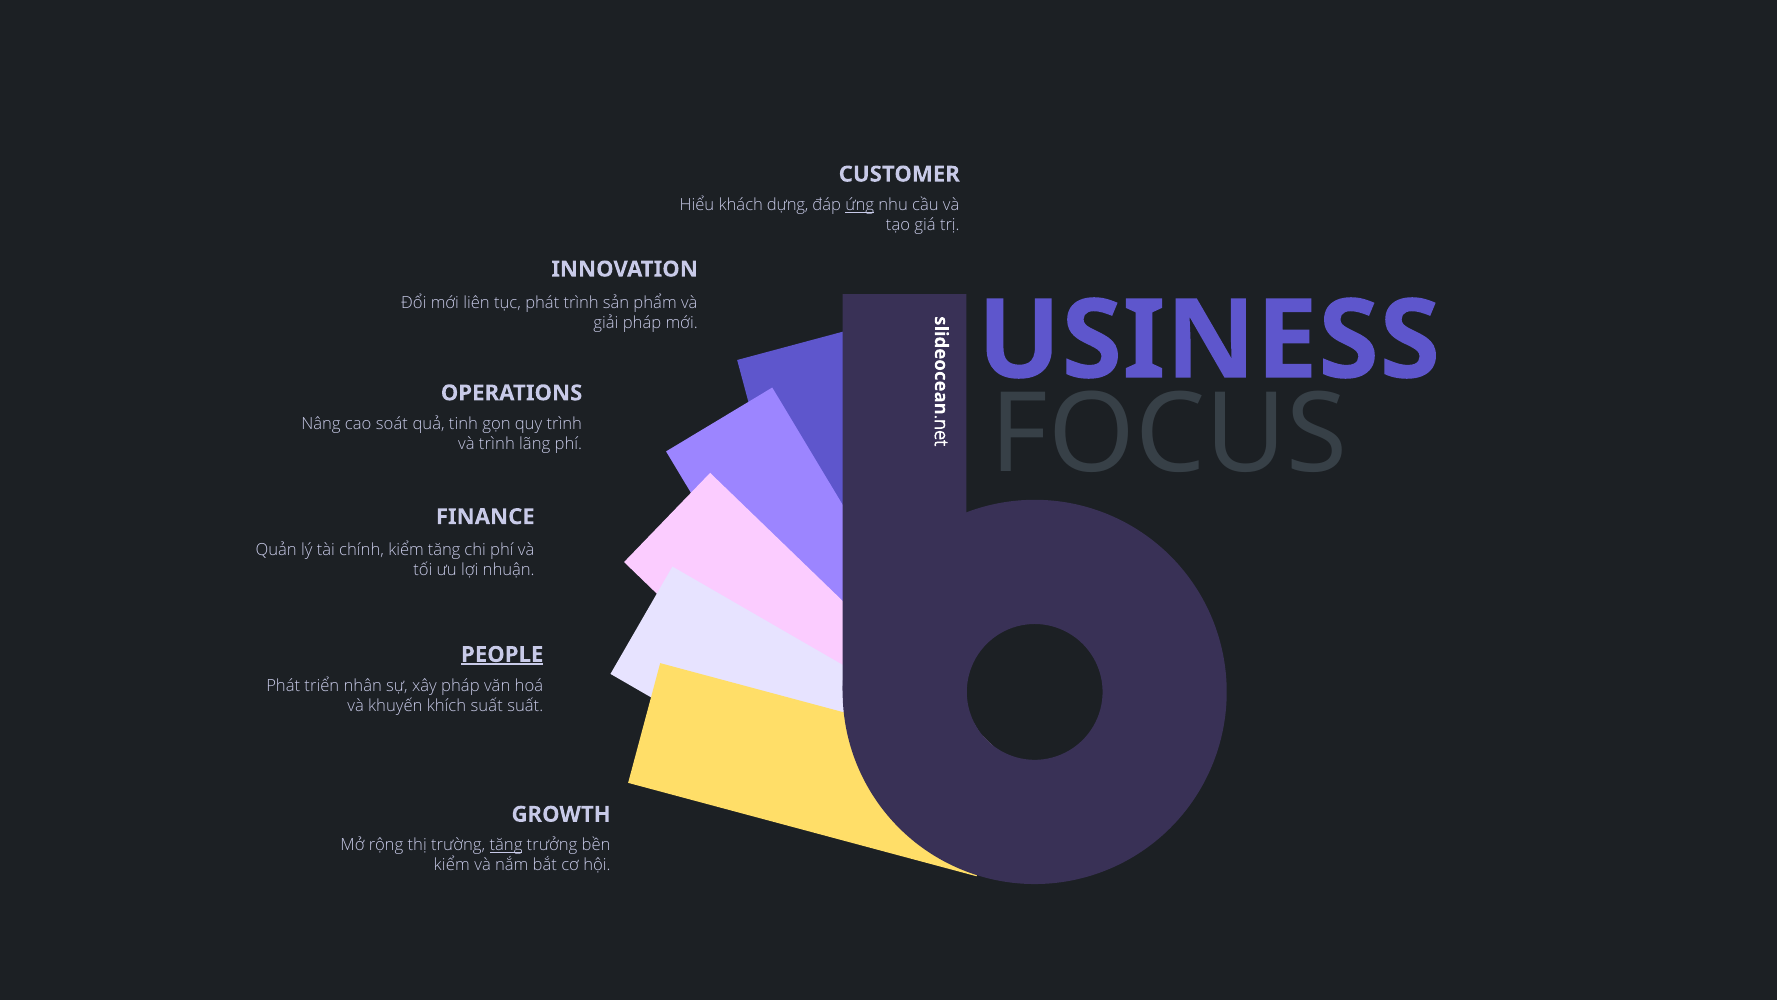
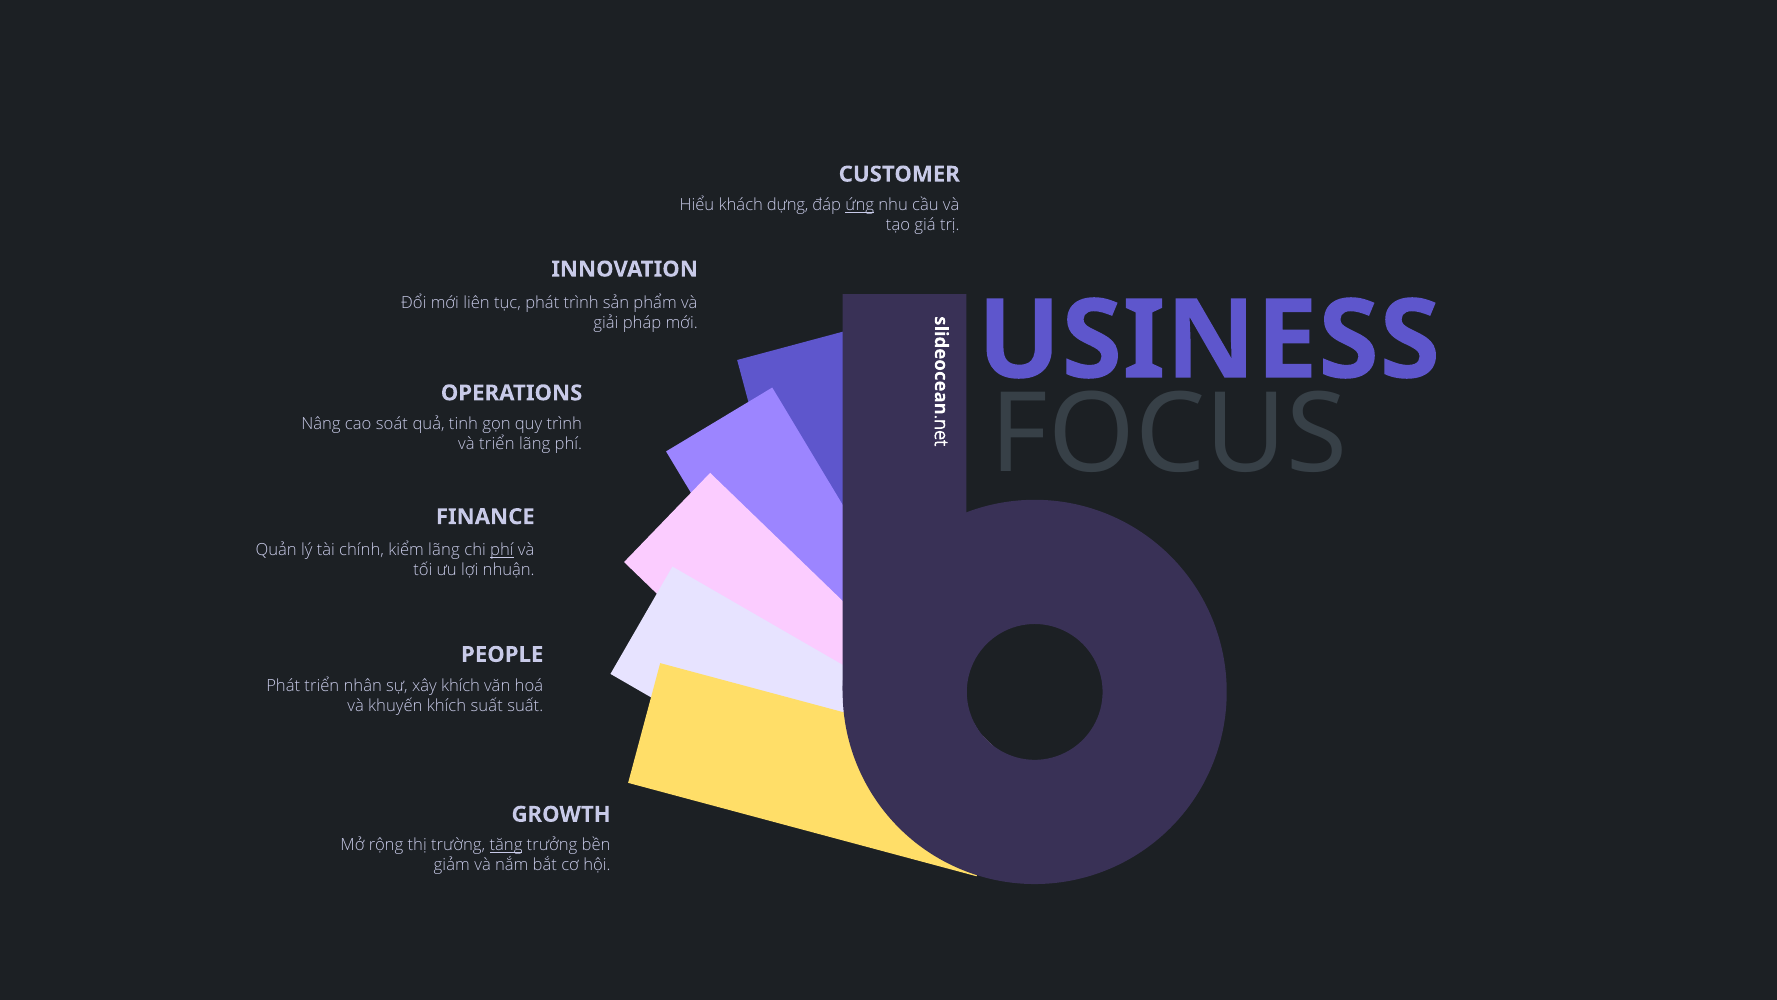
và trình: trình -> triển (497, 444)
kiểm tăng: tăng -> lãng (444, 550)
phí underline: none -> present (502, 550)
PEOPLE underline: present -> none (502, 654)
xây pháp: pháp -> khích (461, 685)
kiểm: kiểm -> giảm (452, 865)
